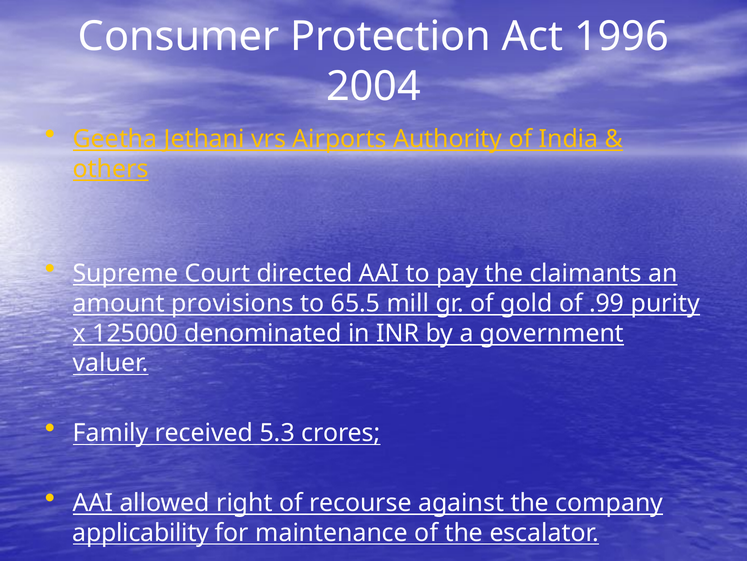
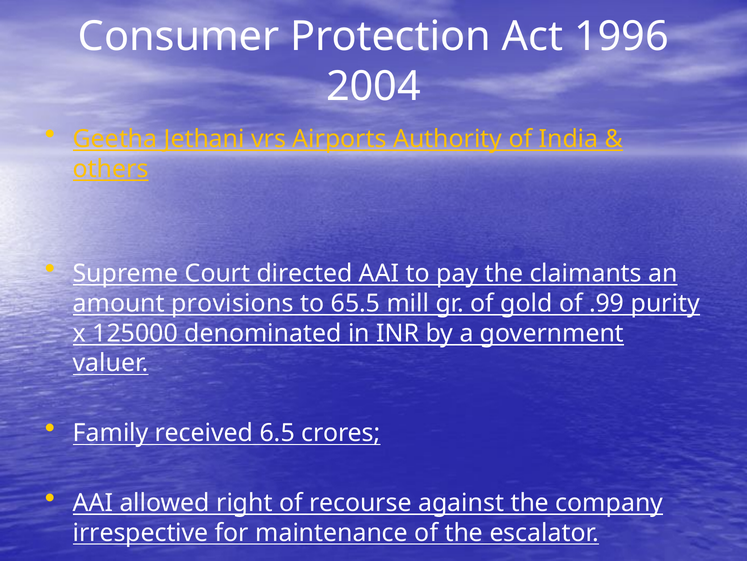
5.3: 5.3 -> 6.5 (277, 432)
applicability: applicability -> irrespective (141, 532)
